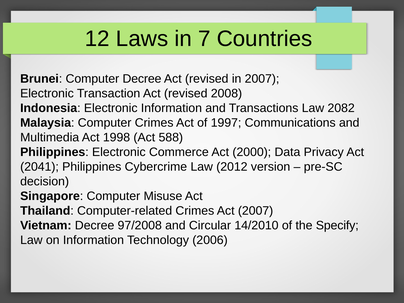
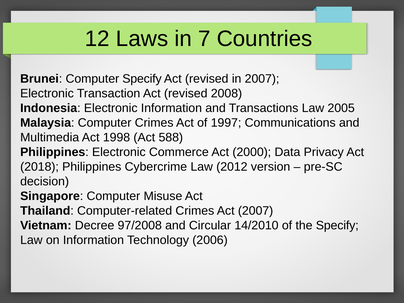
Computer Decree: Decree -> Specify (142, 79)
2082: 2082 -> 2005 (341, 108)
2041: 2041 -> 2018 (40, 167)
